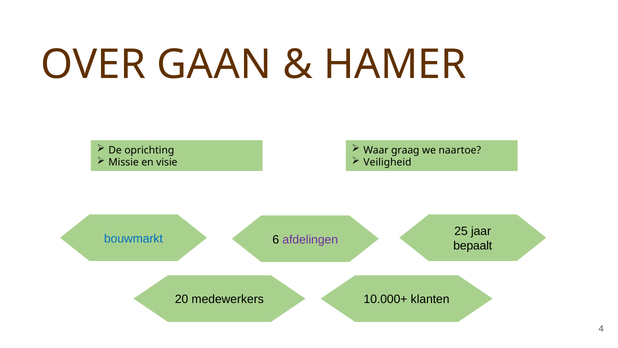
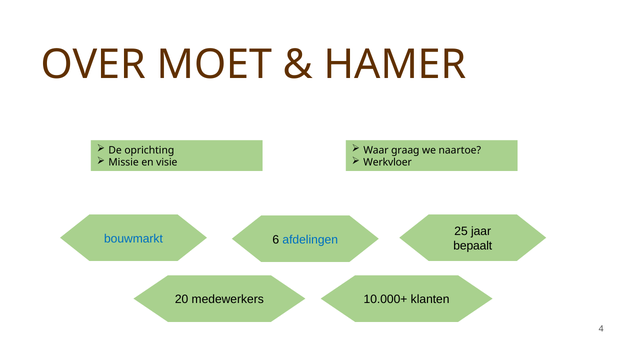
GAAN: GAAN -> MOET (214, 65)
Veiligheid: Veiligheid -> Werkvloer (388, 162)
afdelingen colour: purple -> blue (310, 239)
